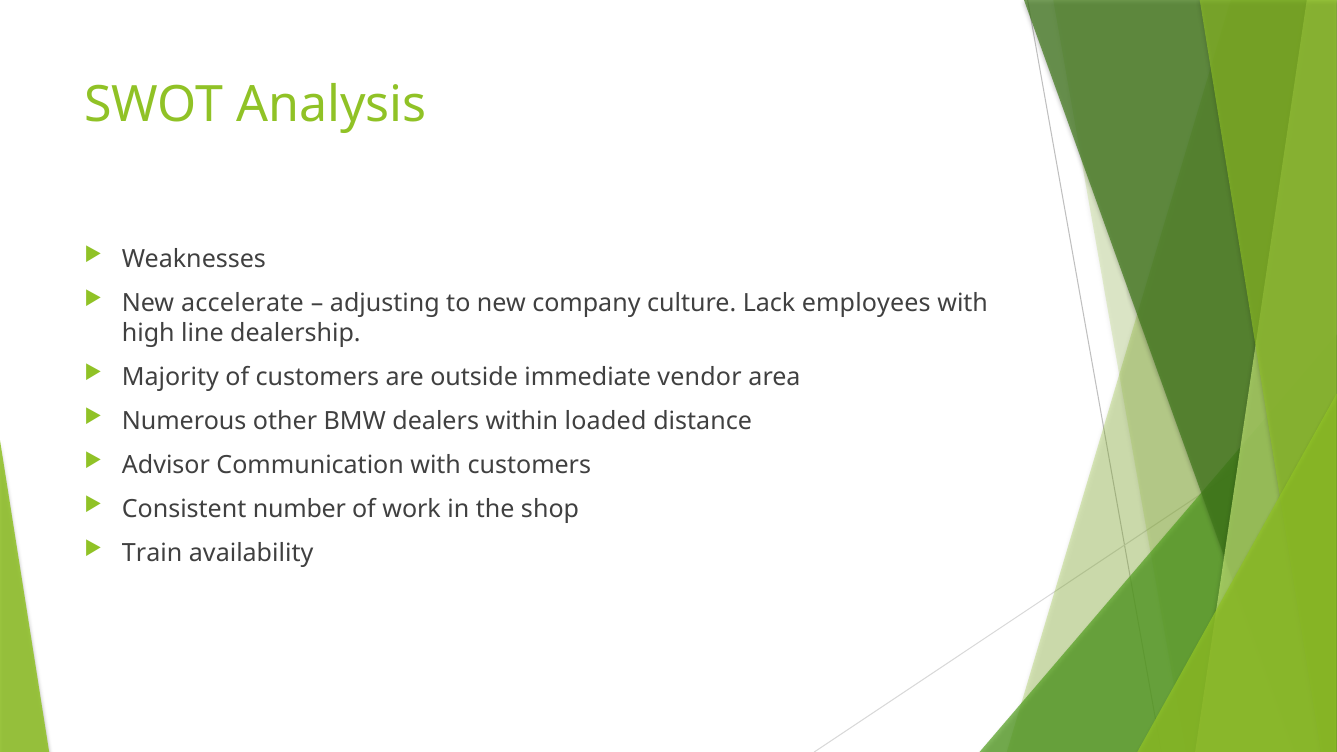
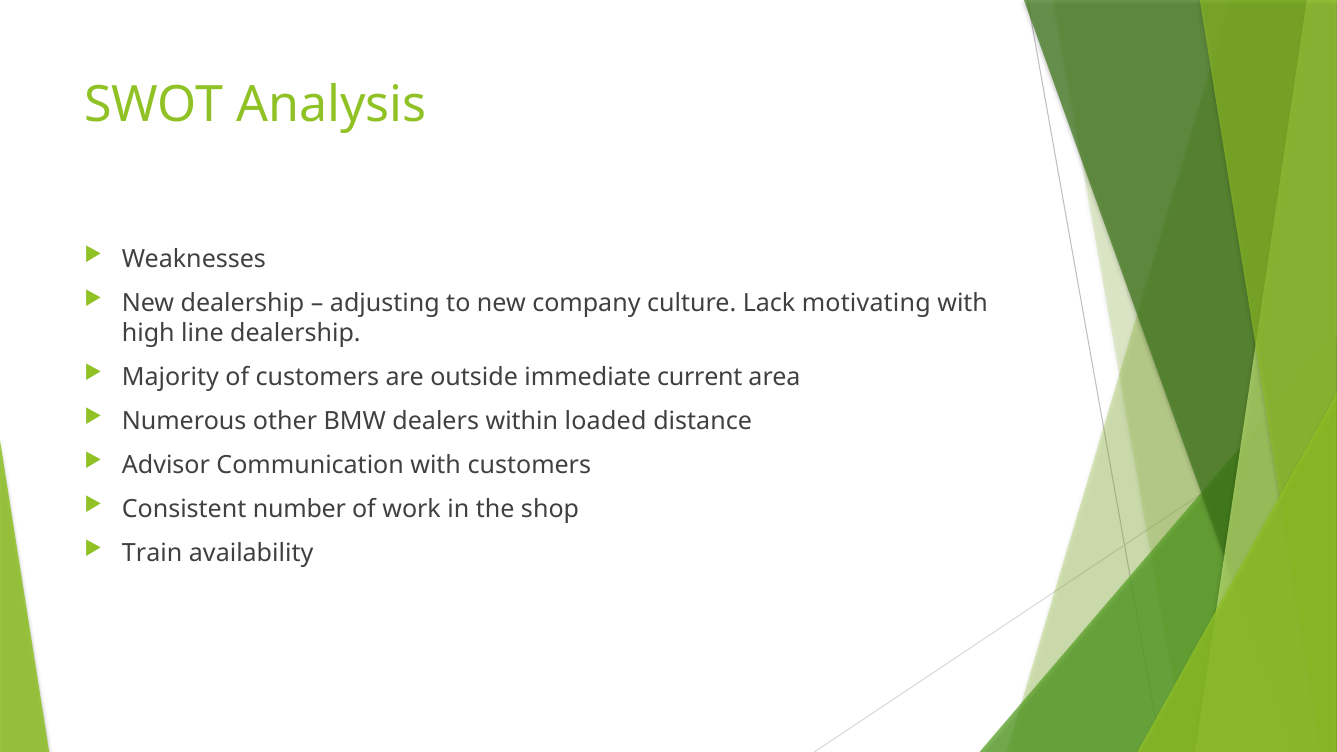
New accelerate: accelerate -> dealership (243, 303)
employees: employees -> motivating (866, 303)
vendor: vendor -> current (700, 377)
